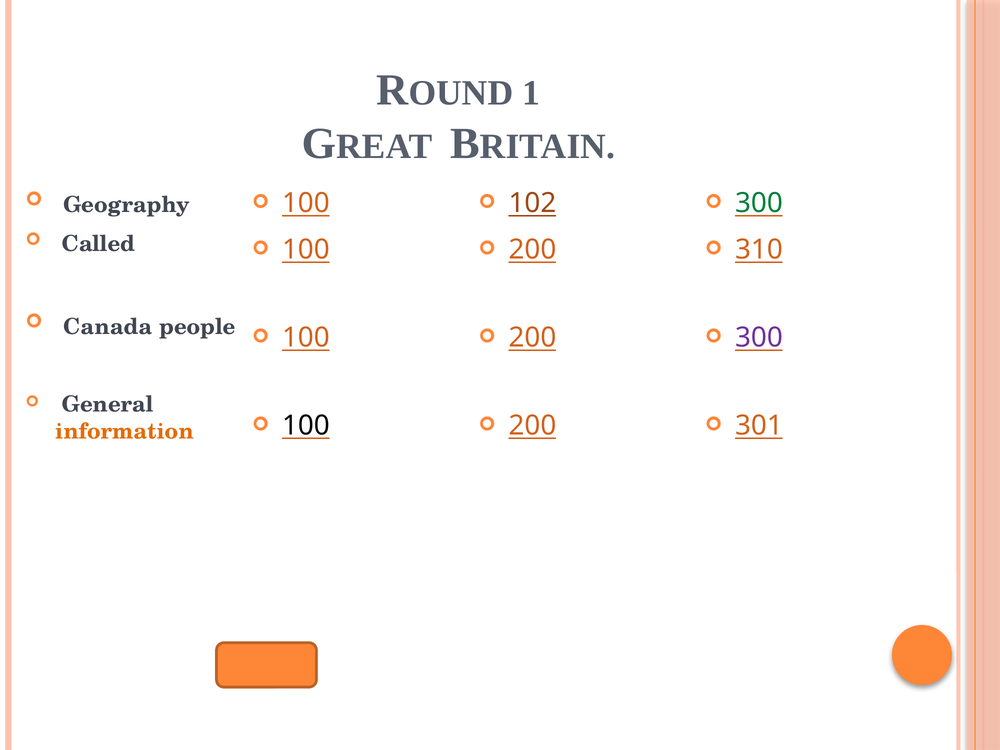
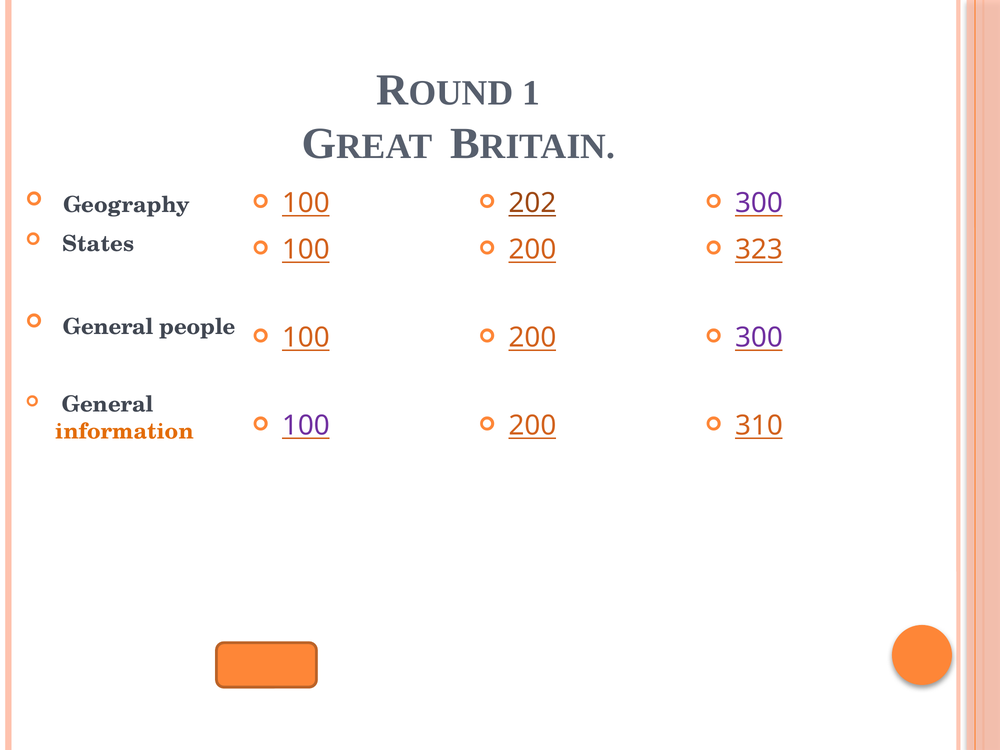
102: 102 -> 202 (532, 203)
300 colour: green -> purple (759, 203)
Called: Called -> States (98, 244)
310: 310 -> 323 (759, 250)
Canada: Canada -> General (108, 327)
100 colour: black -> purple (306, 426)
301: 301 -> 310 (759, 426)
